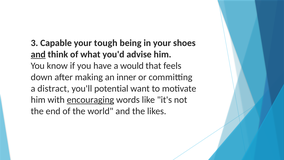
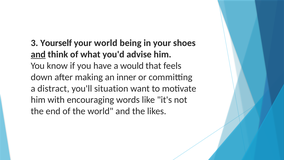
Capable: Capable -> Yourself (56, 43)
your tough: tough -> world (106, 43)
potential: potential -> situation (111, 88)
encouraging underline: present -> none (90, 100)
